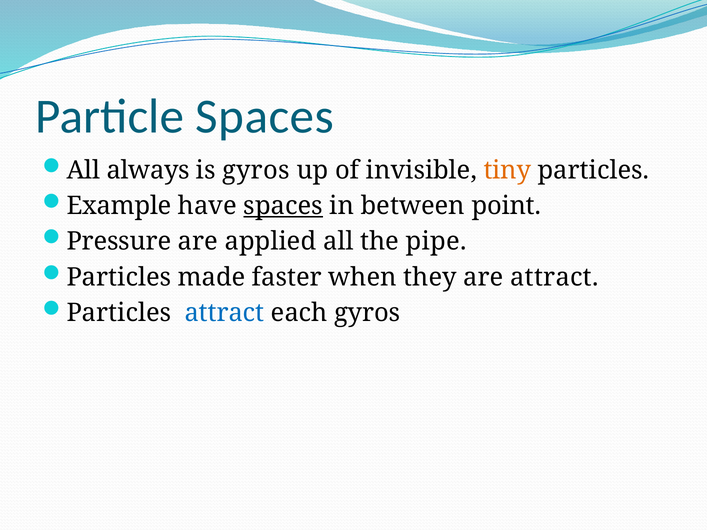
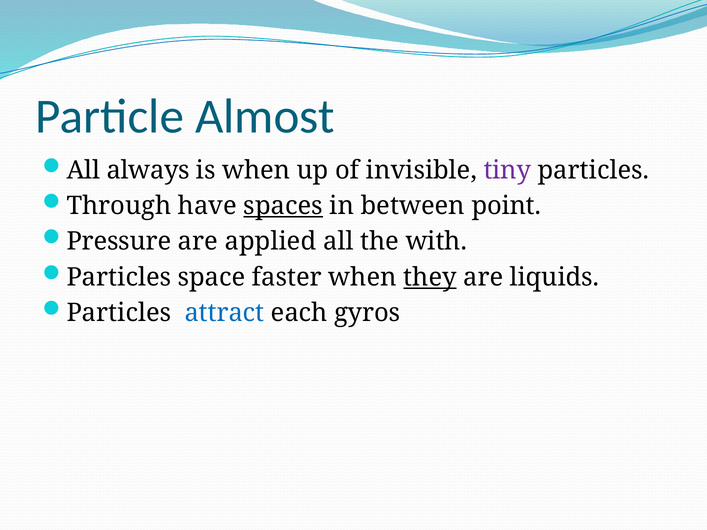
Particle Spaces: Spaces -> Almost (265, 117)
is gyros: gyros -> when (256, 170)
tiny colour: orange -> purple (507, 170)
Example: Example -> Through (119, 206)
pipe: pipe -> with (436, 242)
made: made -> space (212, 277)
they underline: none -> present (430, 277)
are attract: attract -> liquids (555, 277)
